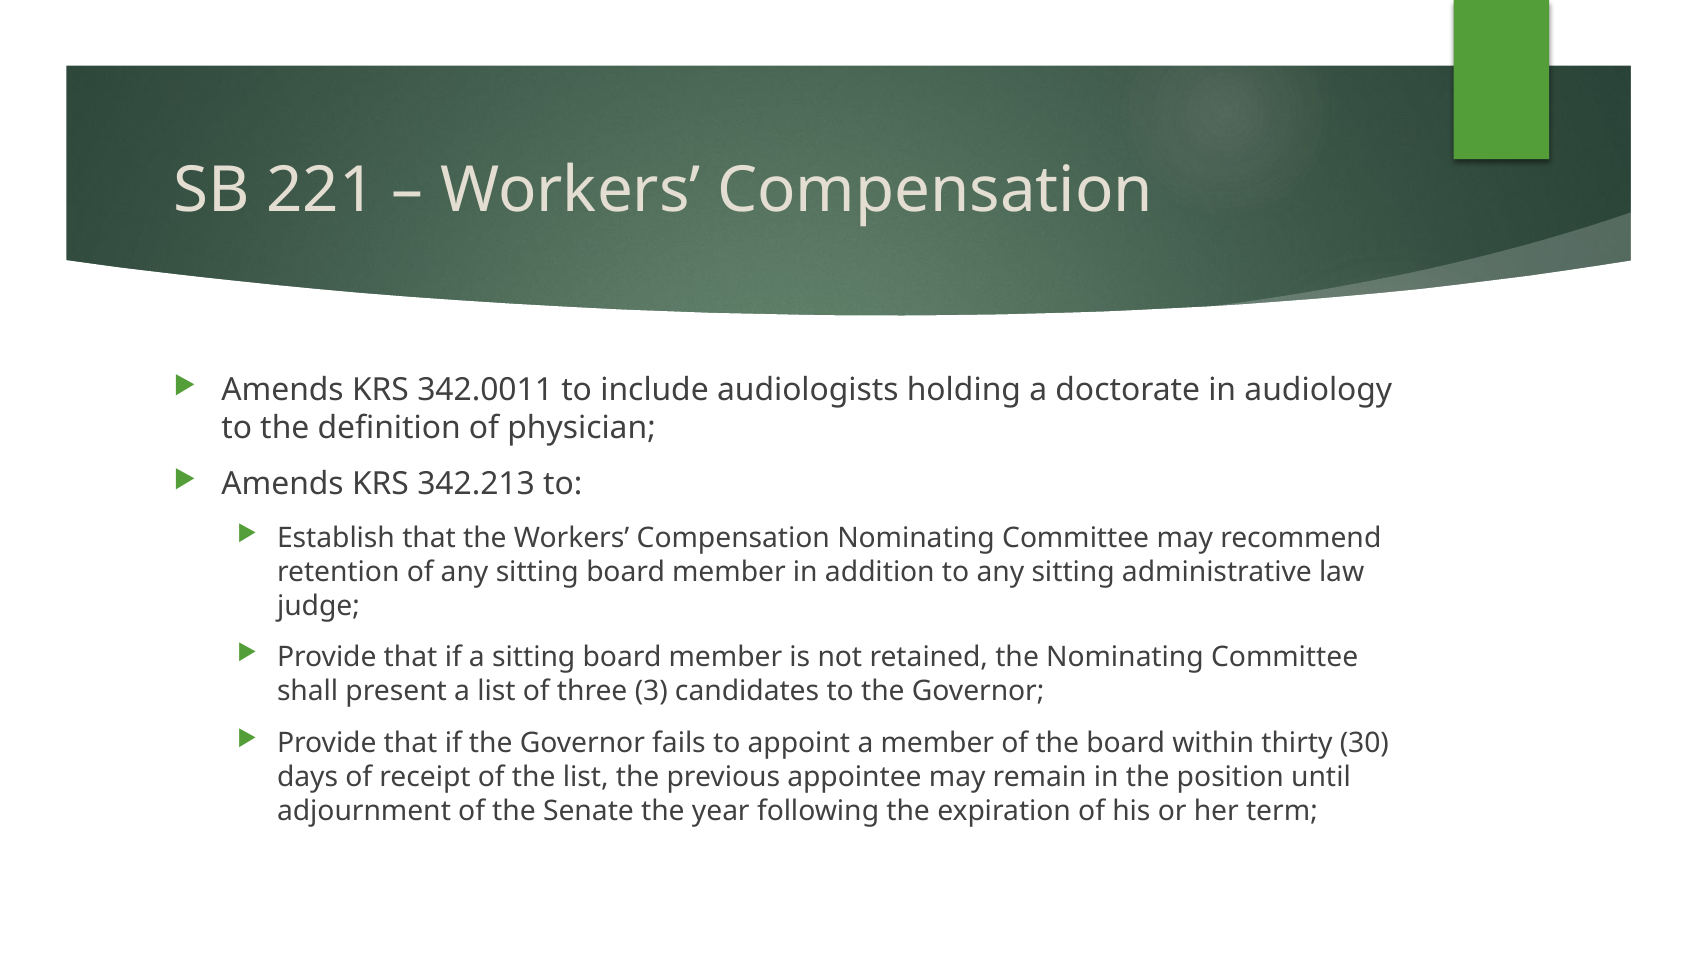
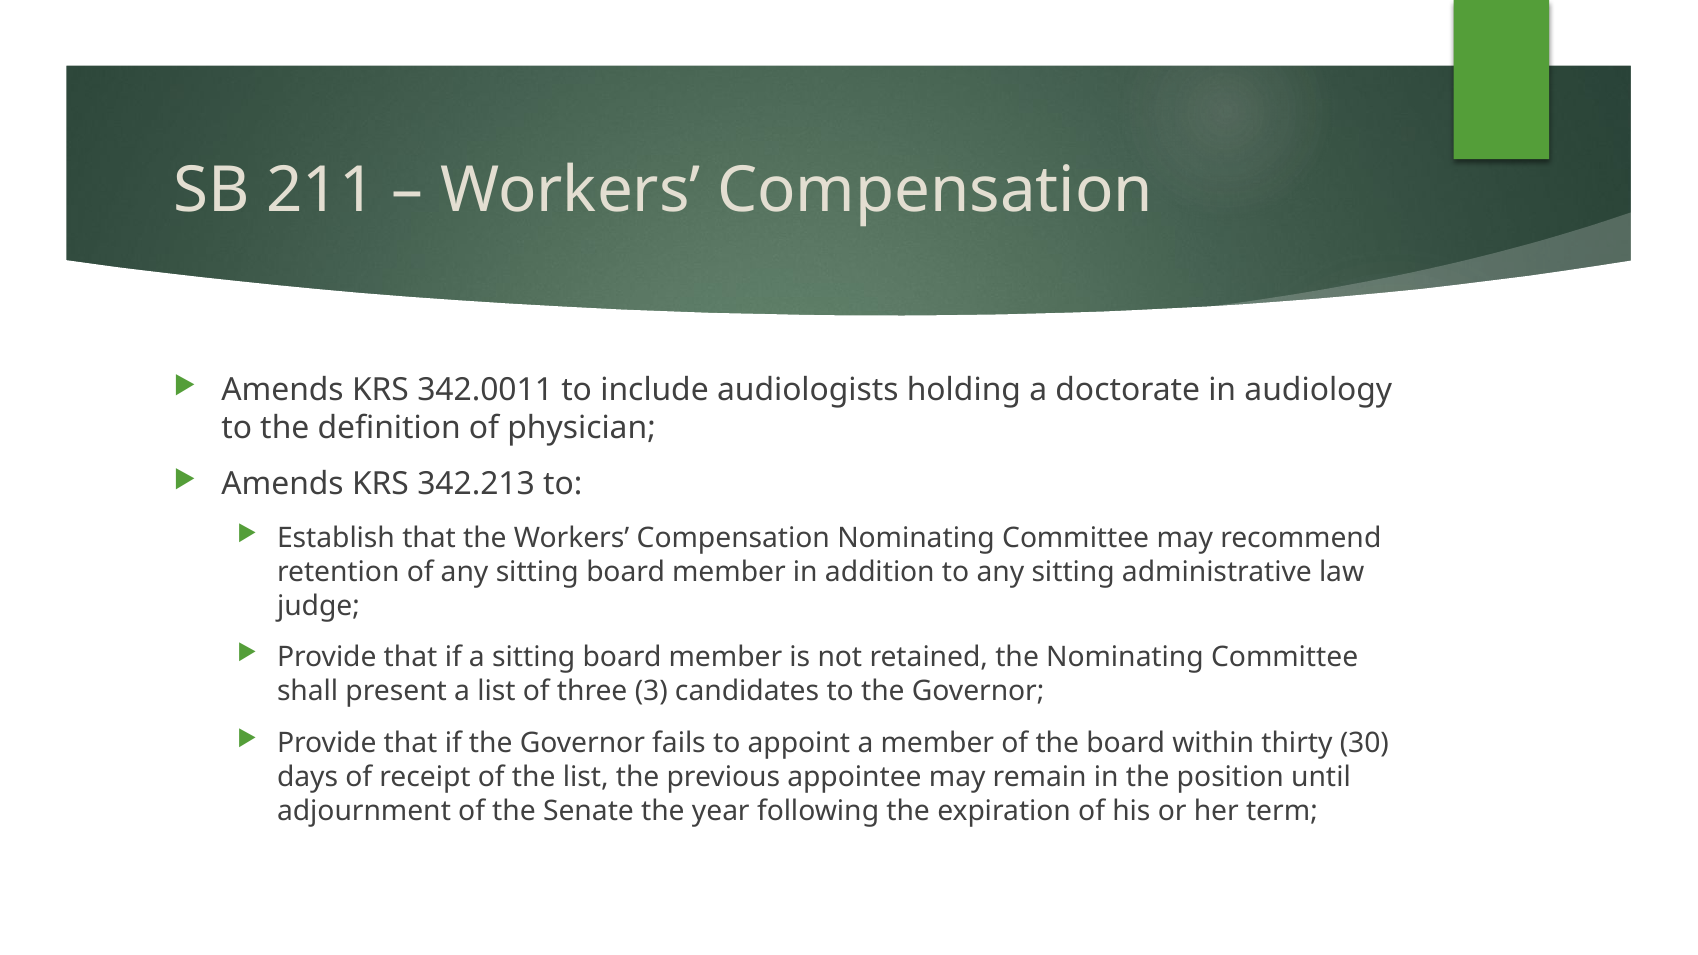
221: 221 -> 211 (321, 190)
